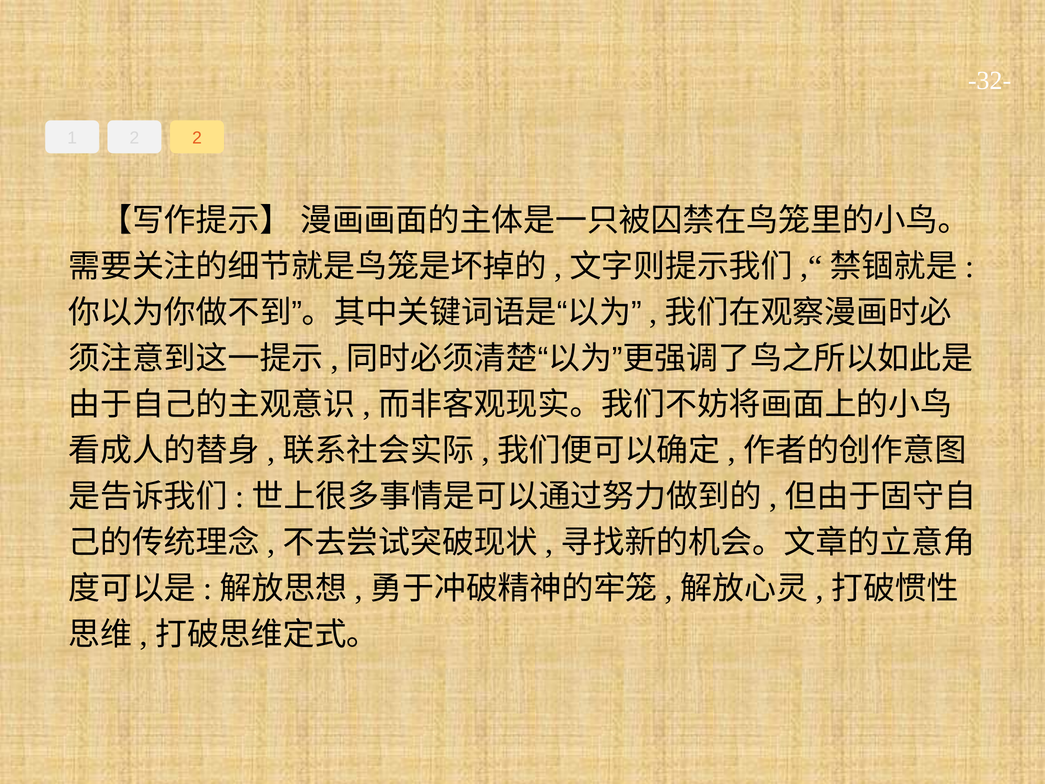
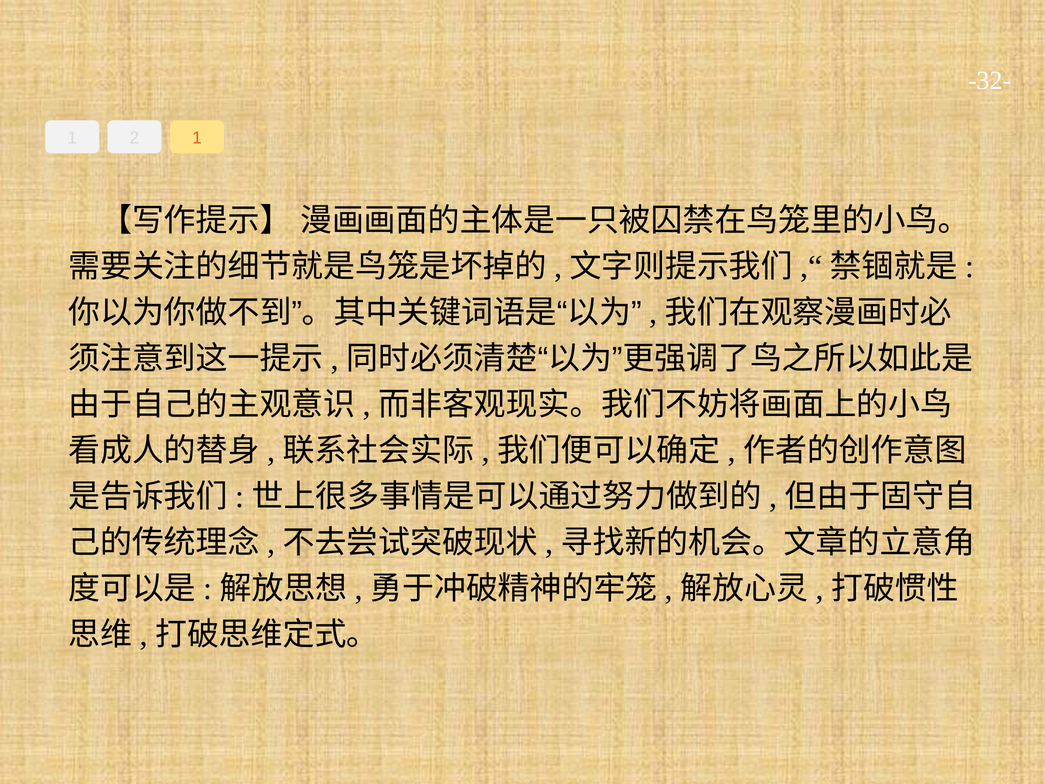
2 2: 2 -> 1 (197, 138)
